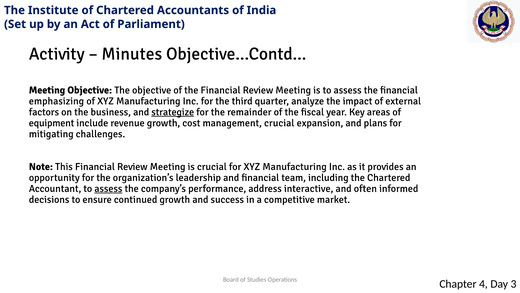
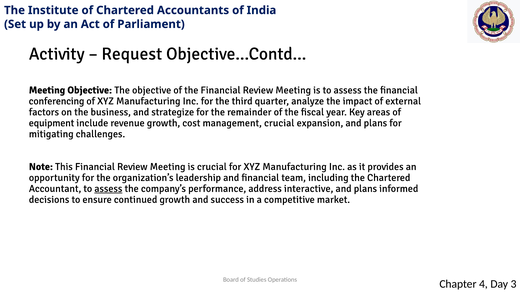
Minutes: Minutes -> Request (132, 54)
emphasizing: emphasizing -> conferencing (57, 101)
strategize underline: present -> none (173, 112)
often: often -> plans (365, 188)
